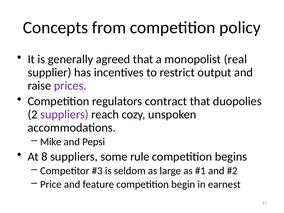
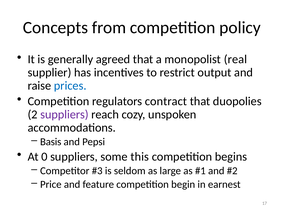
prices colour: purple -> blue (70, 86)
Mike: Mike -> Basis (51, 142)
8: 8 -> 0 (44, 157)
rule: rule -> this (140, 157)
